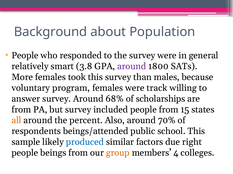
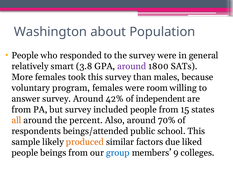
Background: Background -> Washington (50, 32)
track: track -> room (157, 88)
68%: 68% -> 42% (115, 99)
scholarships: scholarships -> independent (161, 99)
produced colour: blue -> orange (85, 143)
right: right -> liked (192, 143)
group colour: orange -> blue (118, 153)
4: 4 -> 9 (176, 153)
